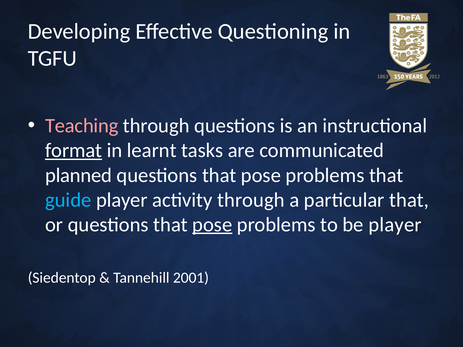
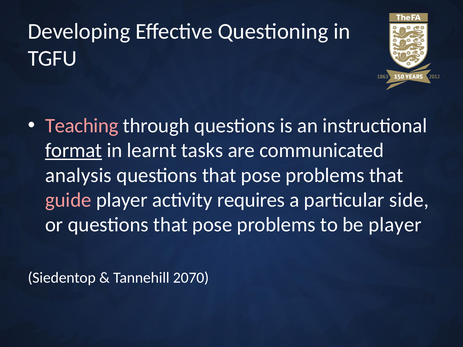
planned: planned -> analysis (78, 175)
guide colour: light blue -> pink (68, 200)
activity through: through -> requires (251, 200)
particular that: that -> side (409, 200)
pose underline: present -> none (212, 225)
2001: 2001 -> 2070 (191, 278)
